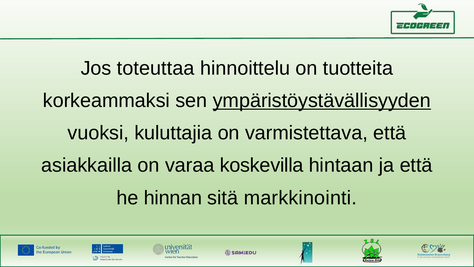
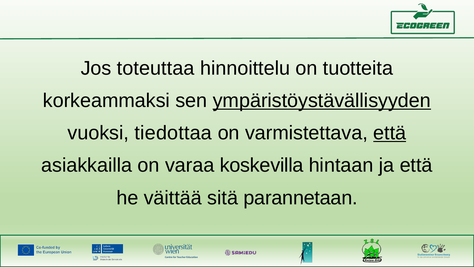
kuluttajia: kuluttajia -> tiedottaa (173, 133)
että underline: none -> present (390, 133)
hinnan: hinnan -> väittää (173, 198)
markkinointi: markkinointi -> parannetaan (301, 198)
